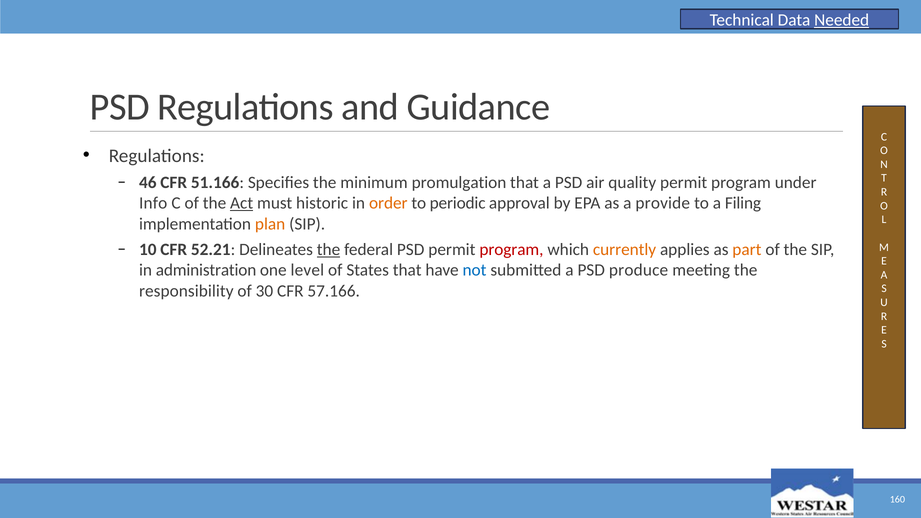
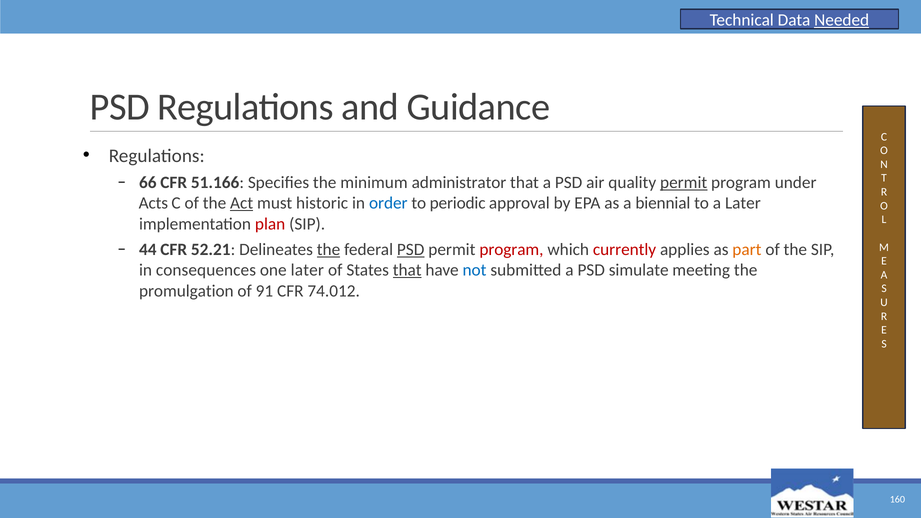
46: 46 -> 66 (148, 182)
promulgation: promulgation -> administrator (459, 182)
permit underline: none -> present (684, 182)
Info: Info -> Acts (153, 203)
order colour: orange -> blue (388, 203)
provide: provide -> biennial (663, 203)
a Filing: Filing -> Later (743, 203)
plan colour: orange -> red (270, 224)
10: 10 -> 44 (148, 250)
PSD underline: none -> present (411, 250)
currently colour: orange -> red (625, 250)
administration: administration -> consequences (206, 270)
one level: level -> later (307, 270)
that underline: none -> present (407, 270)
produce: produce -> simulate (639, 270)
responsibility: responsibility -> promulgation (186, 291)
30: 30 -> 91 (264, 291)
57.166: 57.166 -> 74.012 (334, 291)
